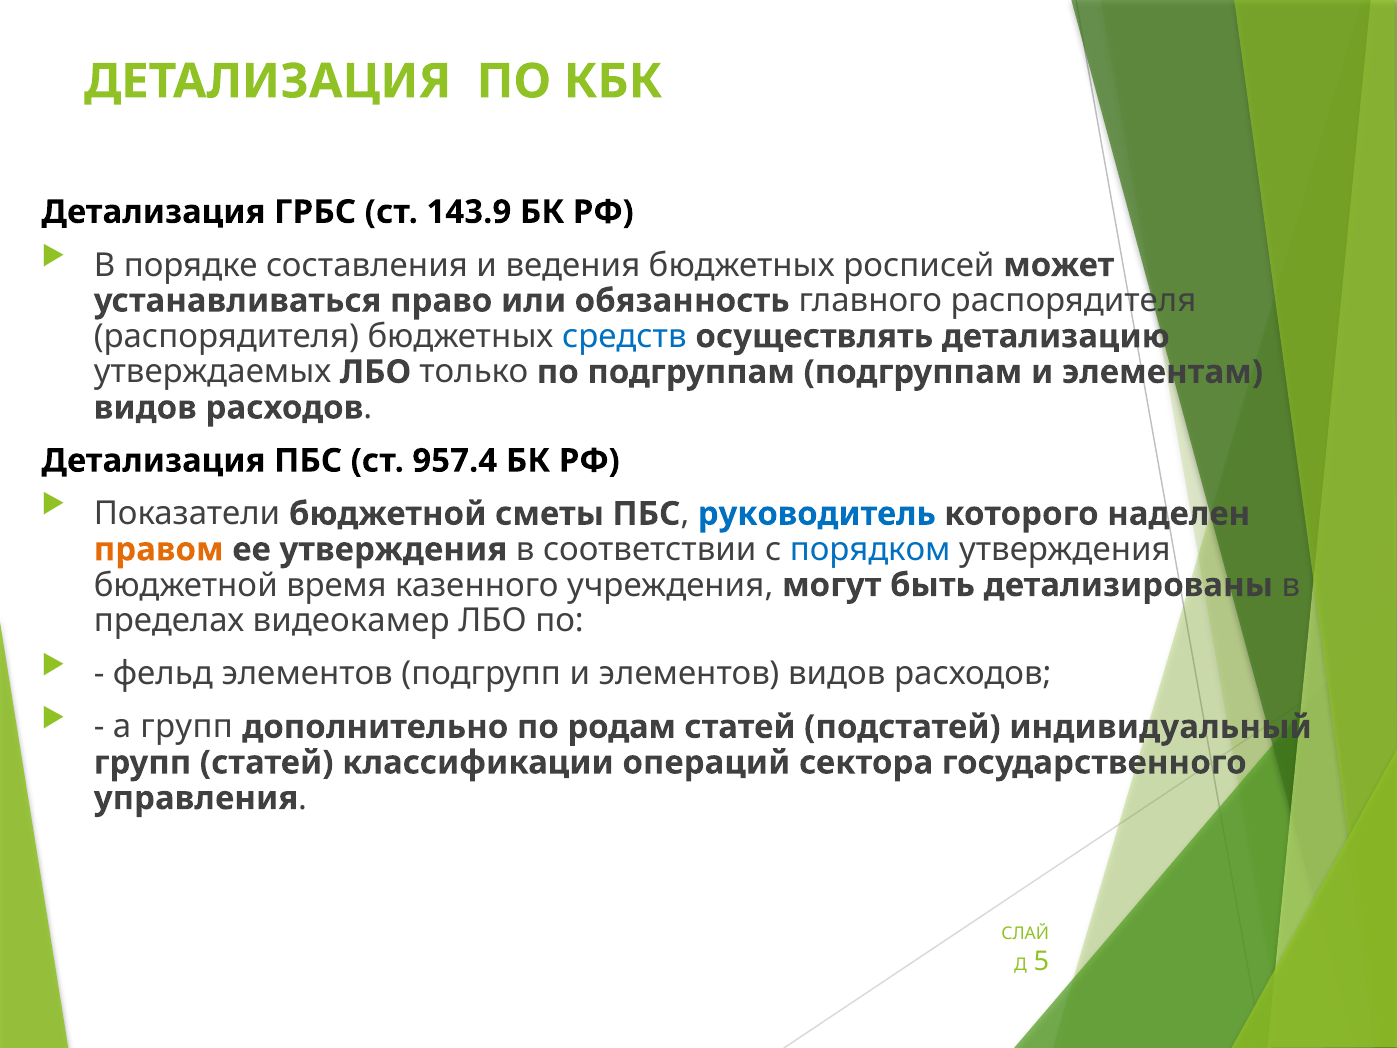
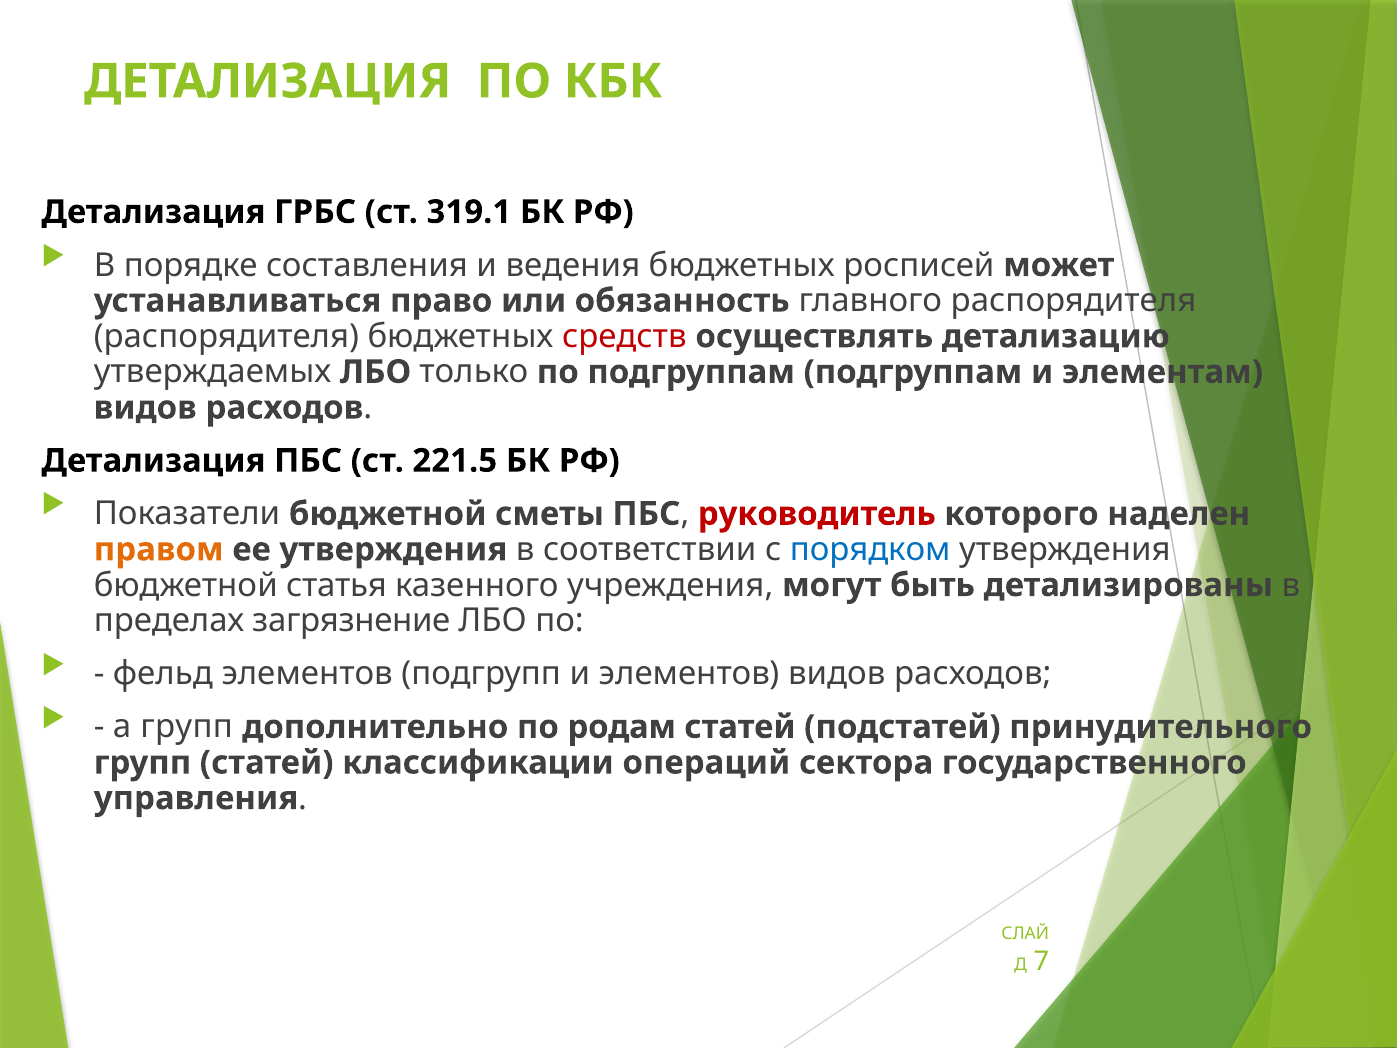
143.9: 143.9 -> 319.1 (469, 212)
средств colour: blue -> red (624, 336)
957.4: 957.4 -> 221.5 (455, 461)
руководитель colour: blue -> red (817, 514)
время: время -> статья (336, 585)
видеокамер: видеокамер -> загрязнение (351, 621)
индивидуальный: индивидуальный -> принудительного (1161, 727)
5: 5 -> 7 (1041, 961)
